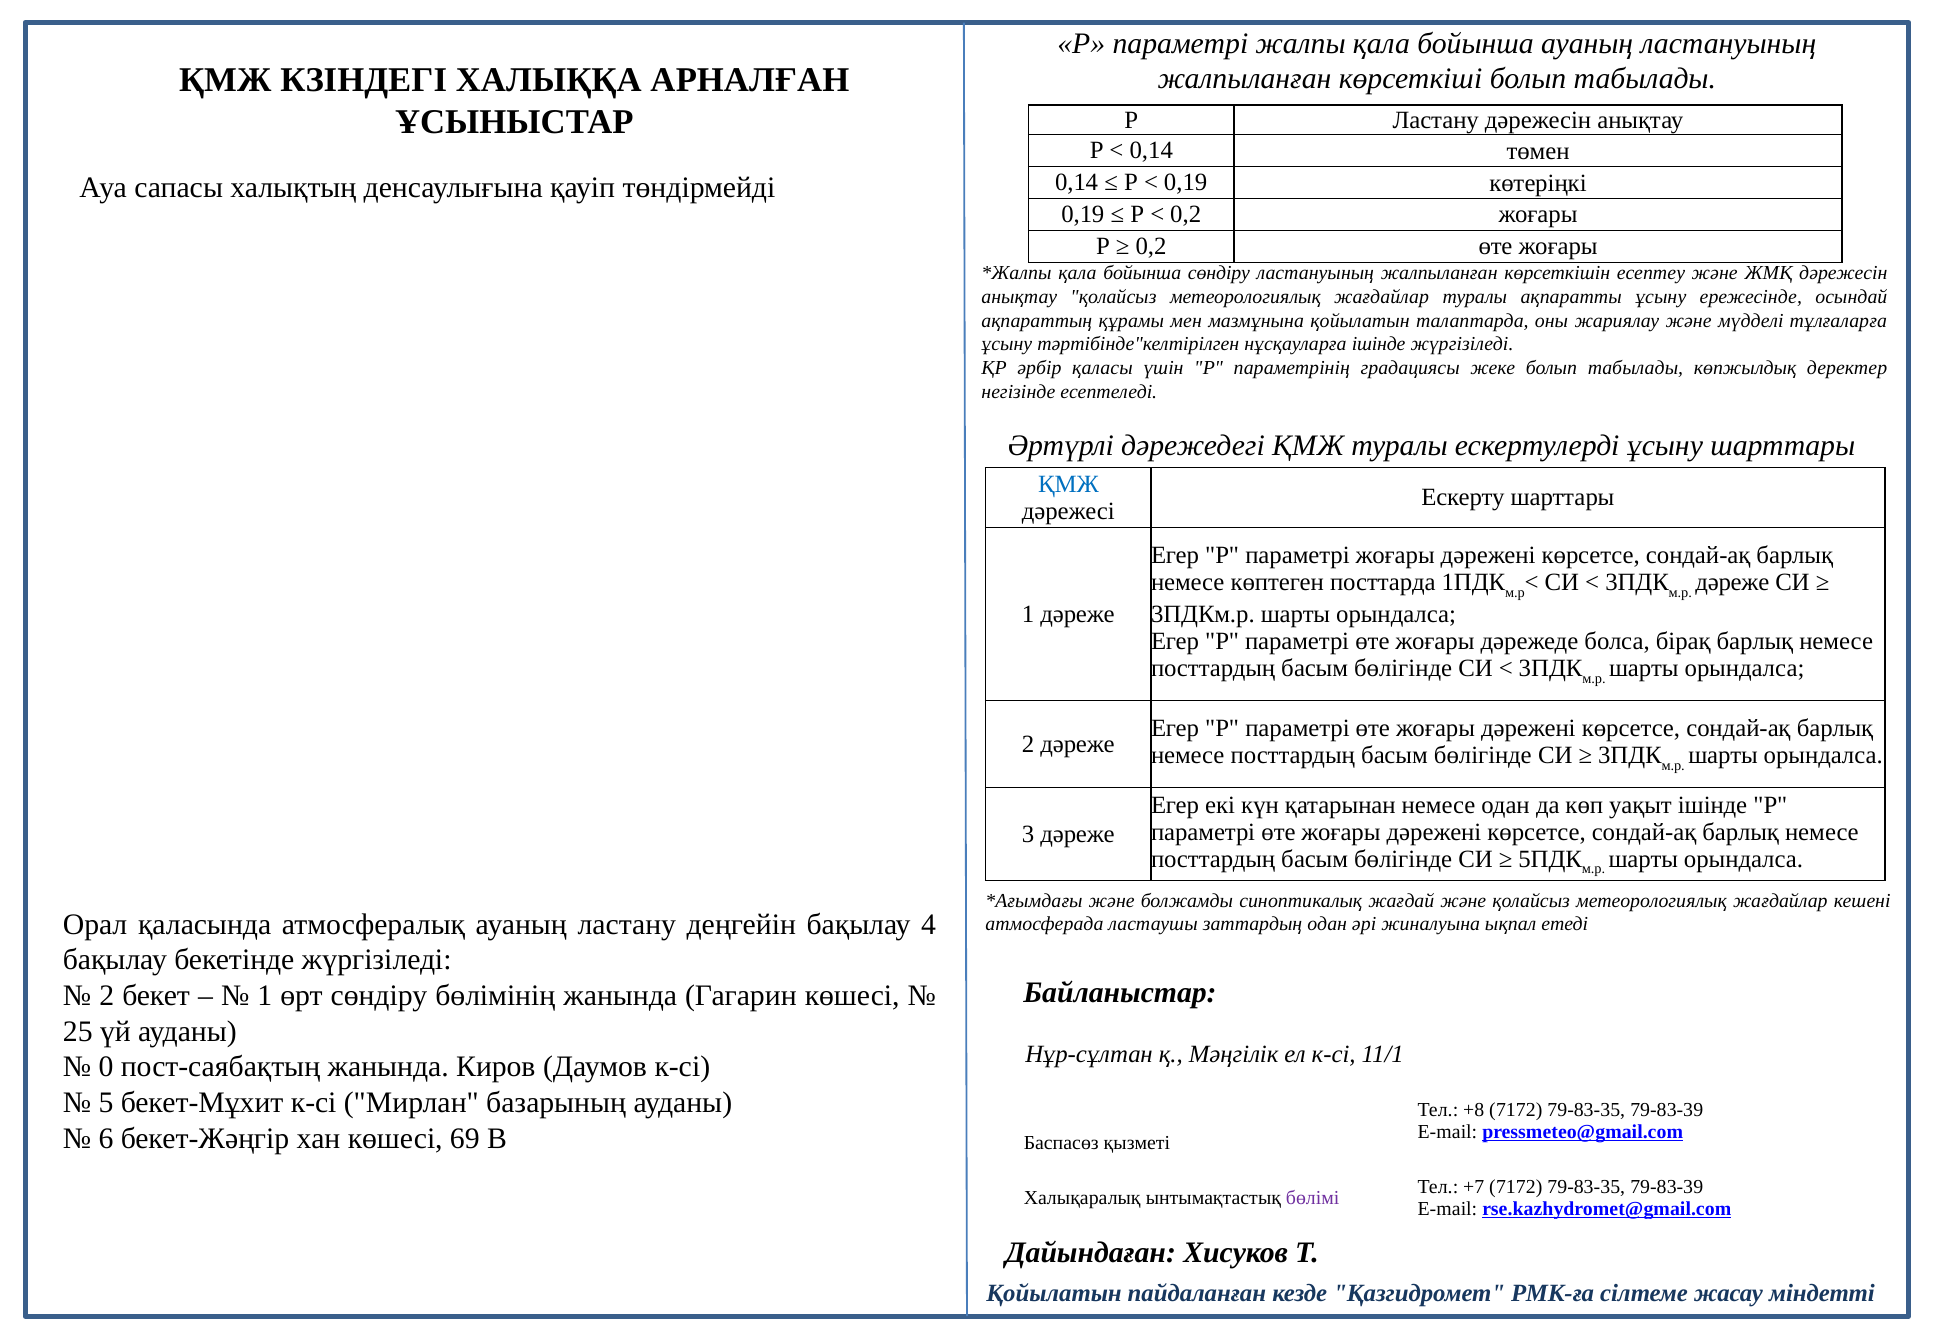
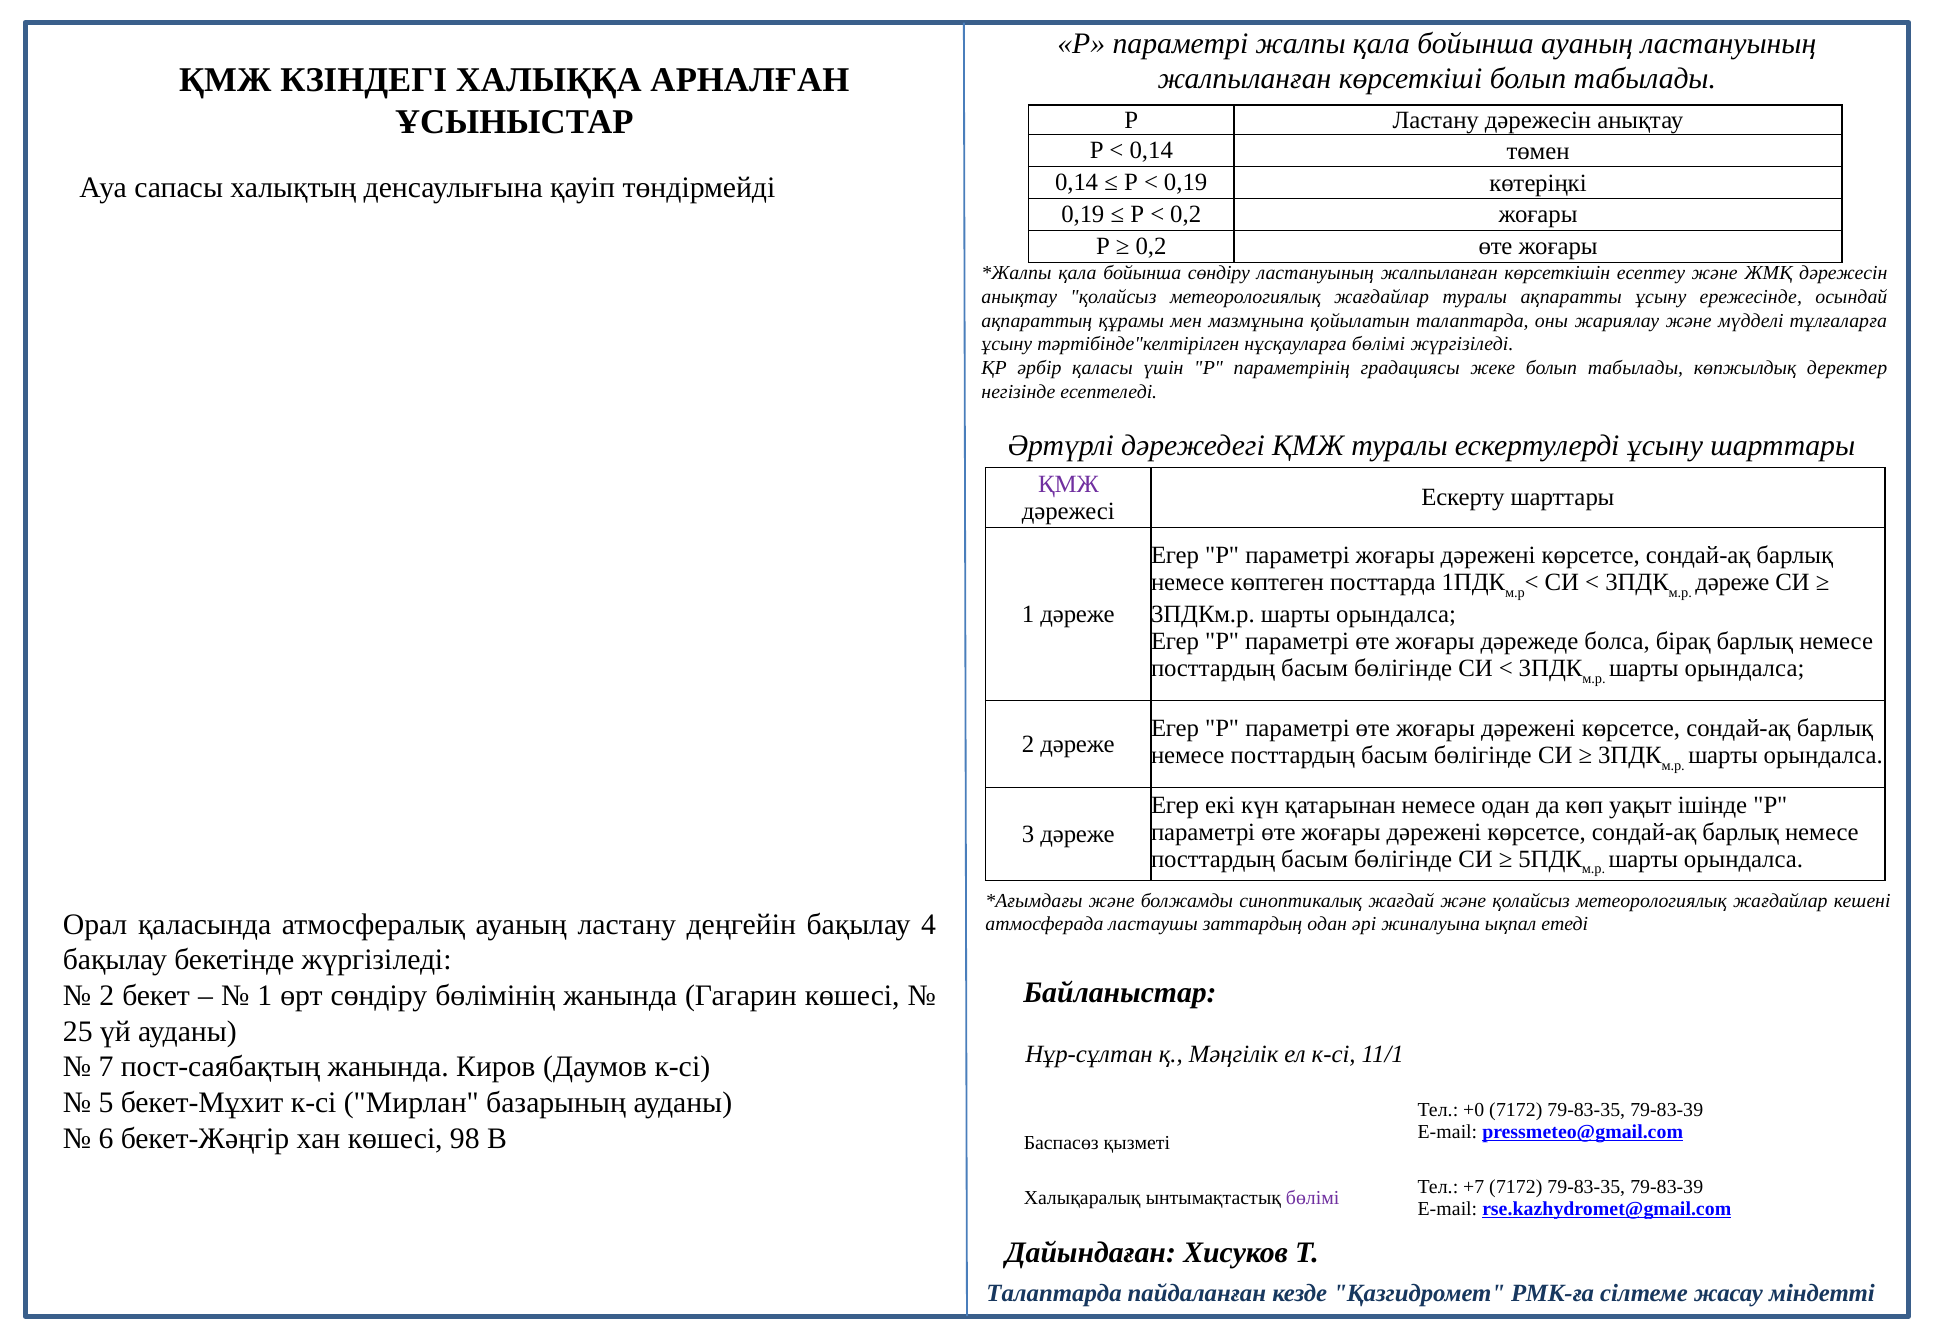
нұсқауларға ішінде: ішінде -> бөлімі (1378, 344)
ҚМЖ colour: blue -> purple (1068, 484)
0: 0 -> 7 (106, 1067)
+8: +8 -> +0 (1474, 1110)
69: 69 -> 98 (465, 1138)
Қойылатын: Қойылатын -> Талаптарда (1054, 1293)
